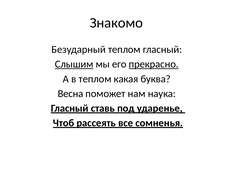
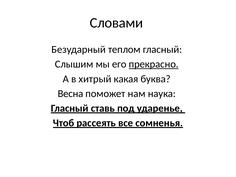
Знакомо: Знакомо -> Словами (116, 23)
Слышим underline: present -> none (74, 64)
в теплом: теплом -> хитрый (95, 79)
